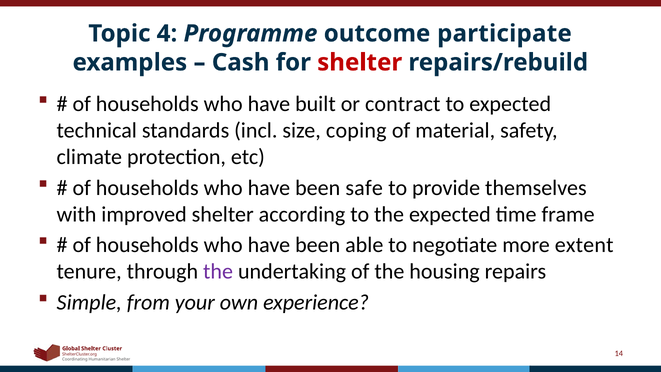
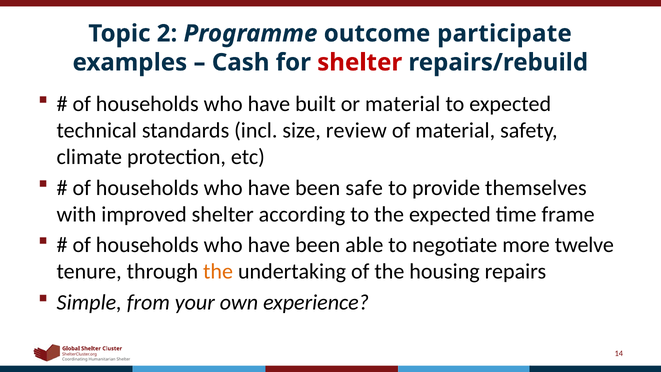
4: 4 -> 2 (167, 34)
or contract: contract -> material (403, 104)
coping: coping -> review (356, 130)
extent: extent -> twelve (584, 245)
the colour: purple -> orange (218, 271)
